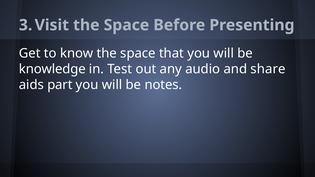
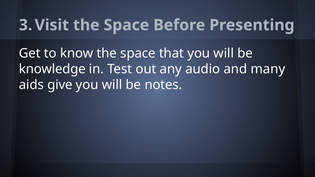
share: share -> many (268, 69)
part: part -> give (60, 85)
